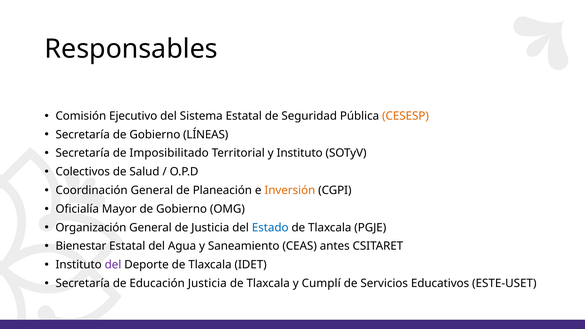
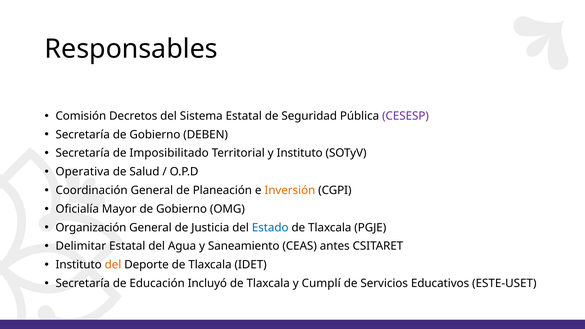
Ejecutivo: Ejecutivo -> Decretos (133, 116)
CESESP colour: orange -> purple (405, 116)
LÍNEAS: LÍNEAS -> DEBEN (206, 135)
Colectivos: Colectivos -> Operativa (83, 172)
Bienestar: Bienestar -> Delimitar (81, 246)
del colour: purple -> orange (113, 265)
Educación Justicia: Justicia -> Incluyó (207, 283)
